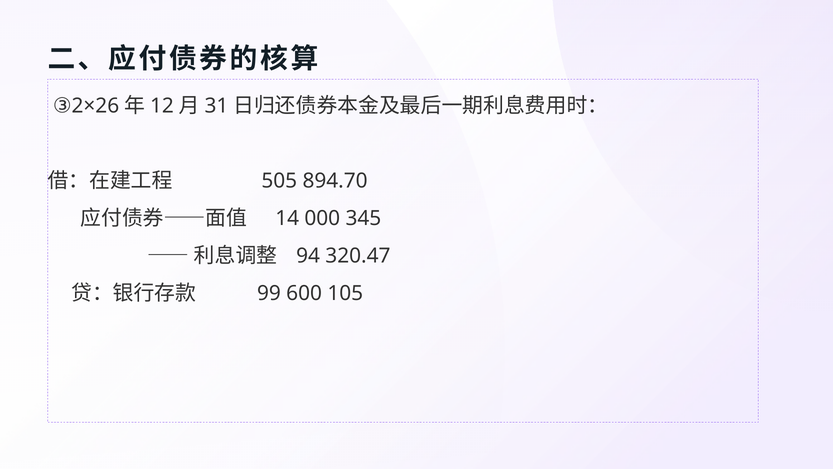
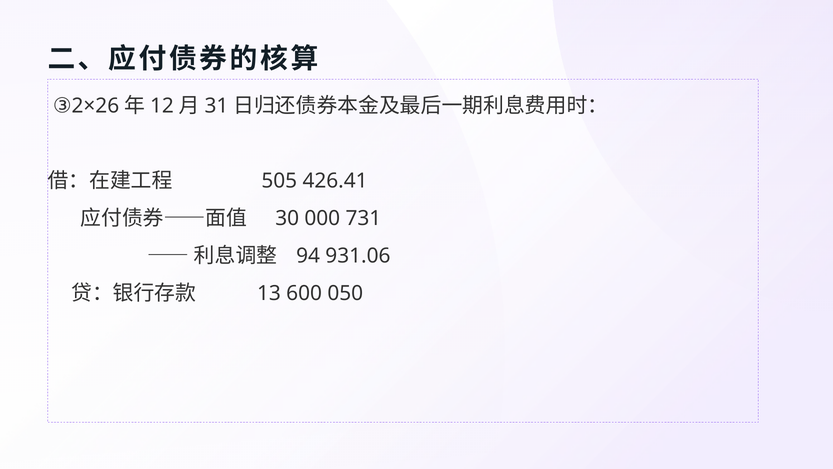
894.70: 894.70 -> 426.41 (335, 181)
14: 14 -> 30 (287, 218)
345: 345 -> 731 (363, 218)
320.47: 320.47 -> 931.06 (358, 255)
99: 99 -> 13 (269, 293)
105: 105 -> 050 (345, 293)
